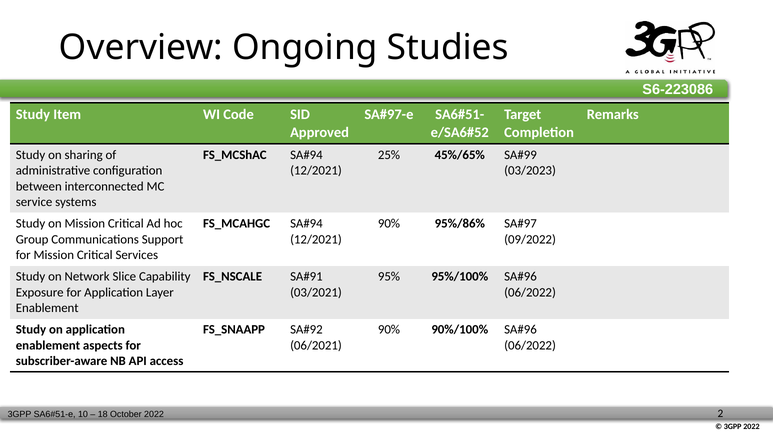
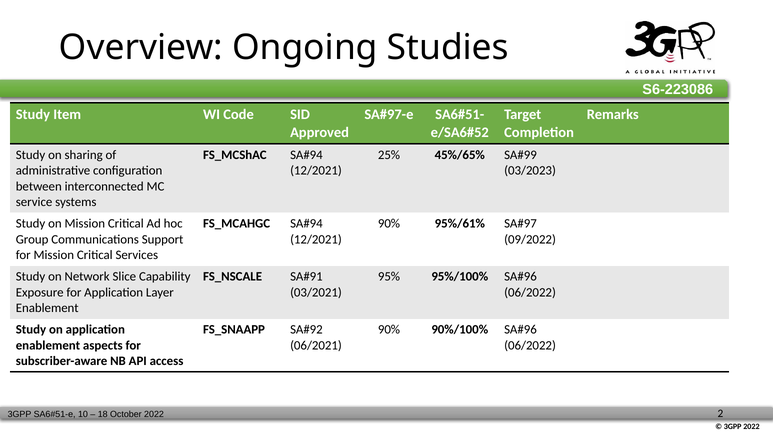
95%/86%: 95%/86% -> 95%/61% (460, 224)
